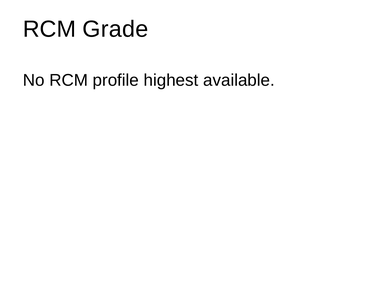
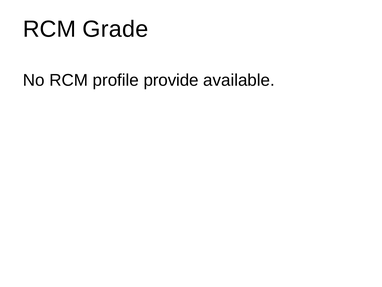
highest: highest -> provide (171, 80)
